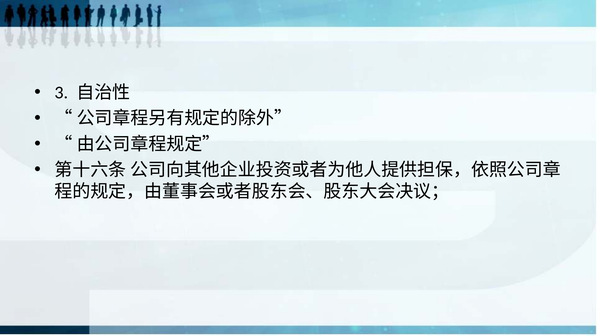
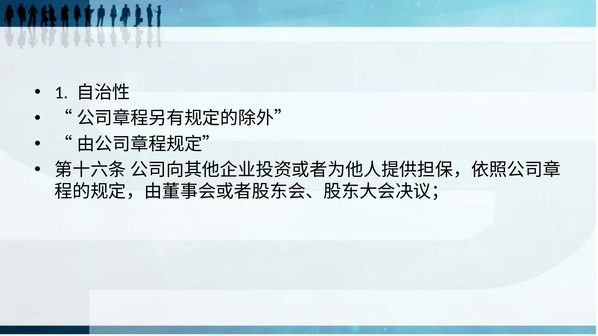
3: 3 -> 1 (61, 93)
